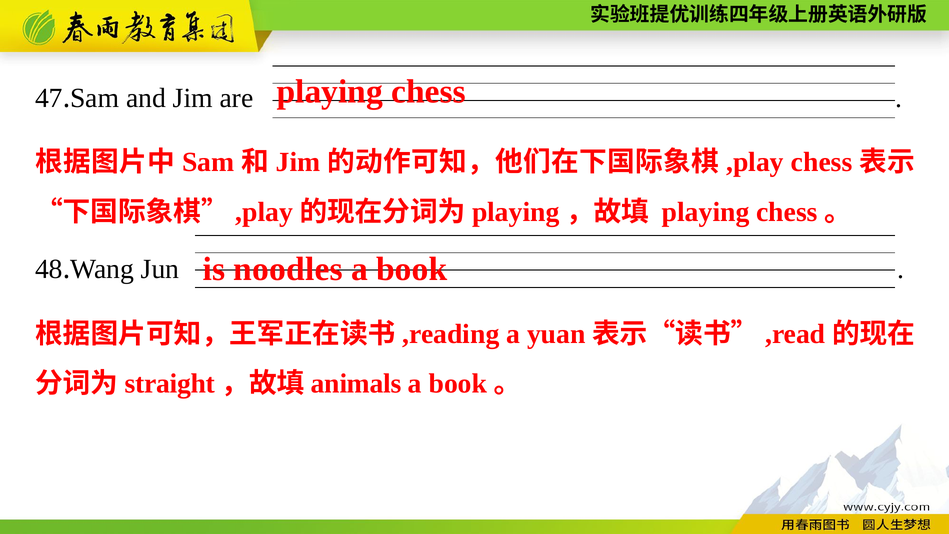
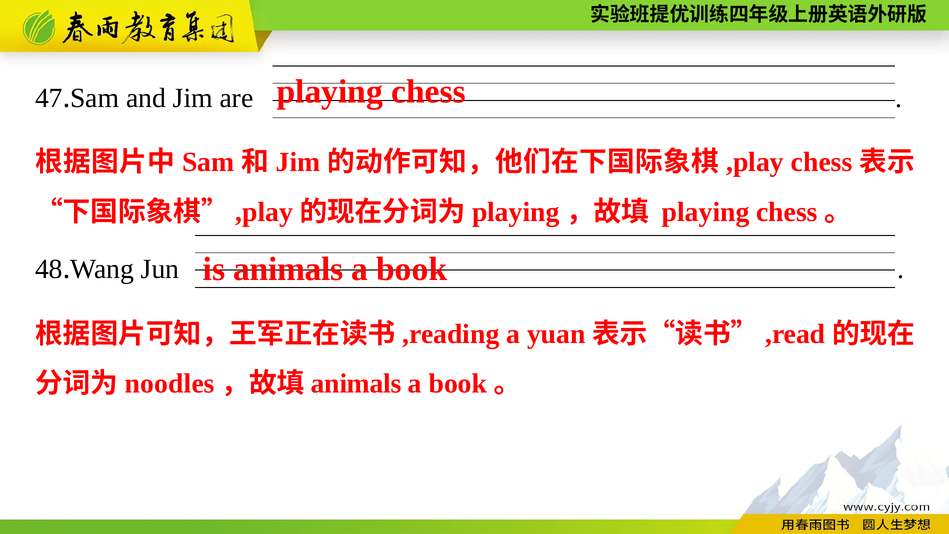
is noodles: noodles -> animals (288, 269)
straight: straight -> noodles (170, 384)
